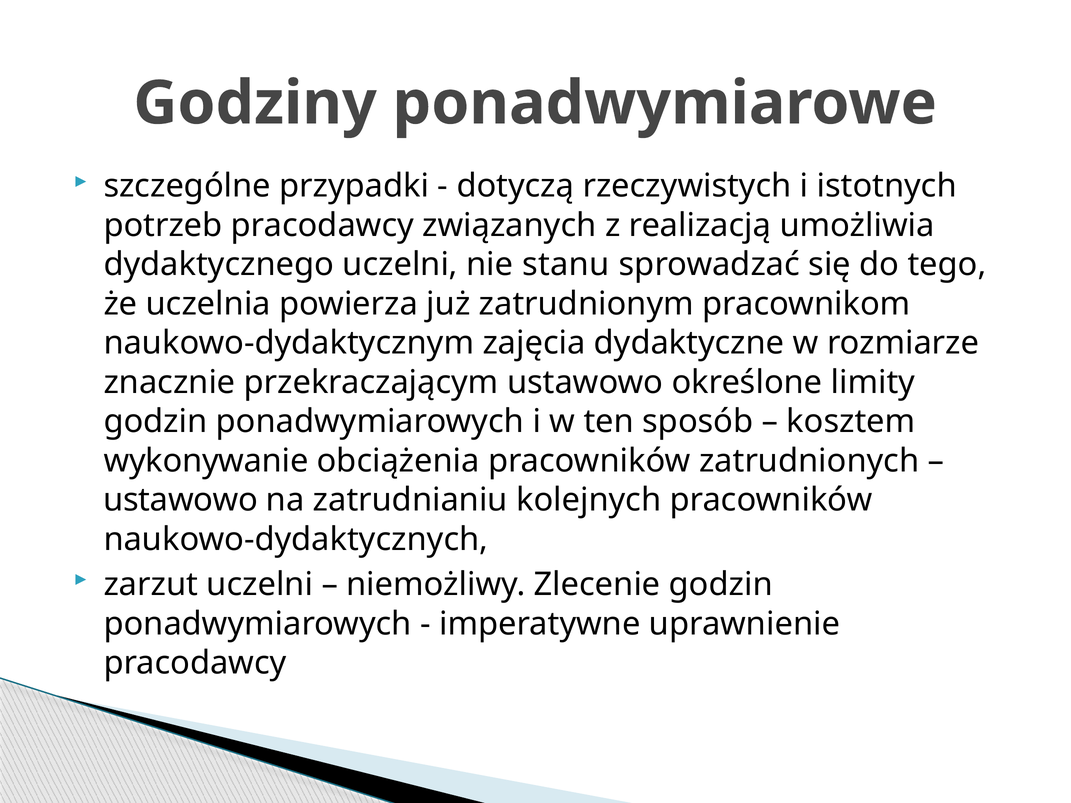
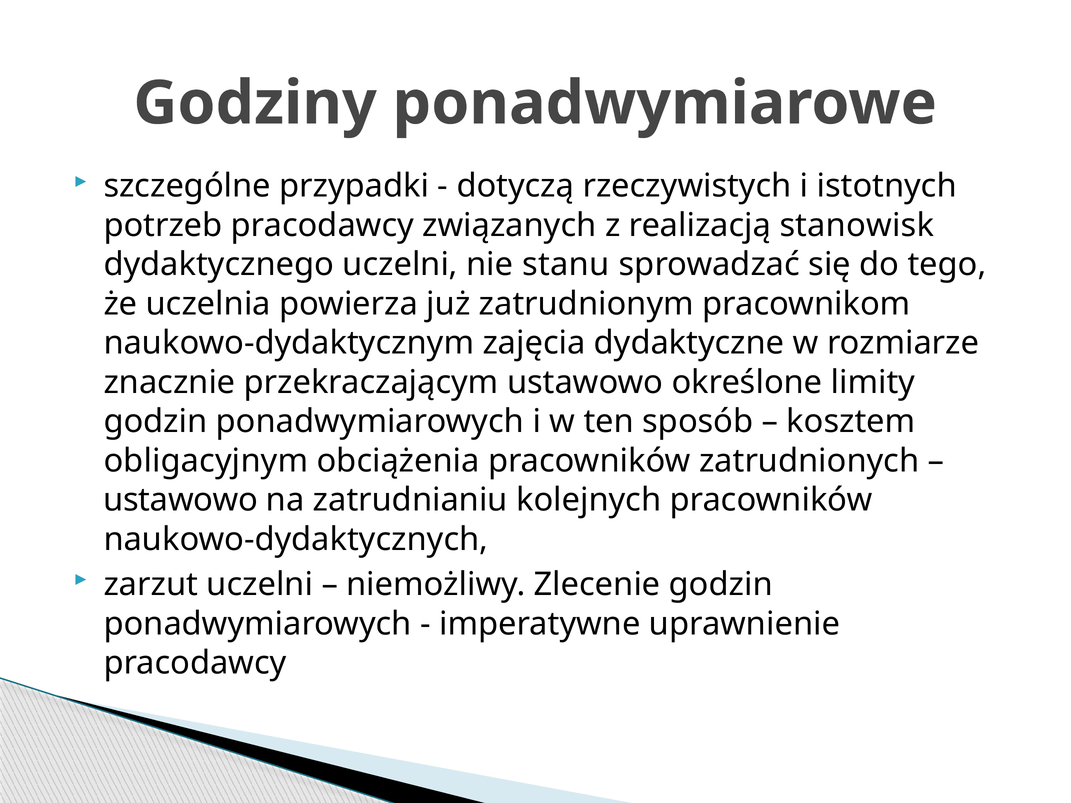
umożliwia: umożliwia -> stanowisk (857, 225)
wykonywanie: wykonywanie -> obligacyjnym (206, 461)
